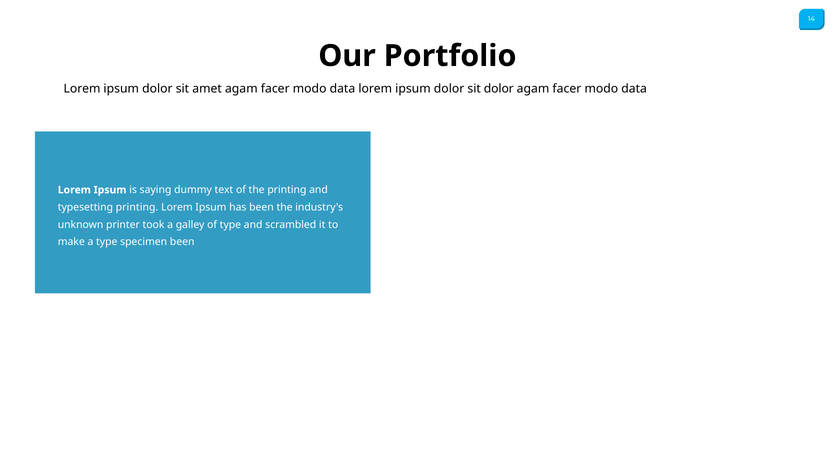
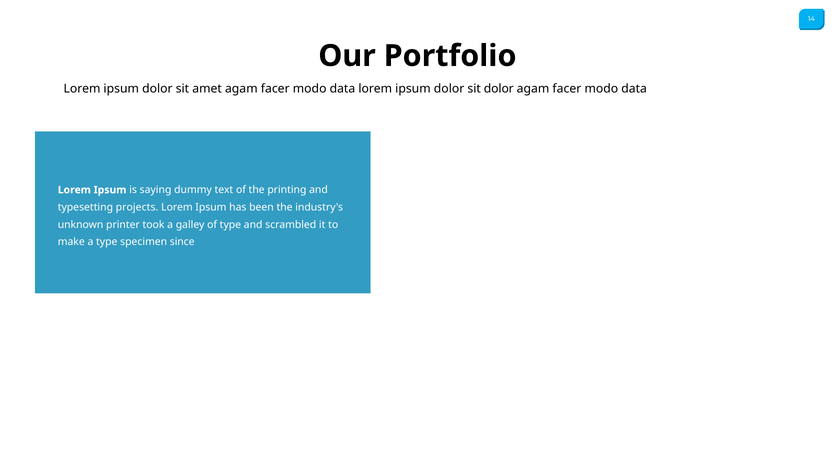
typesetting printing: printing -> projects (137, 208)
specimen been: been -> since (182, 242)
